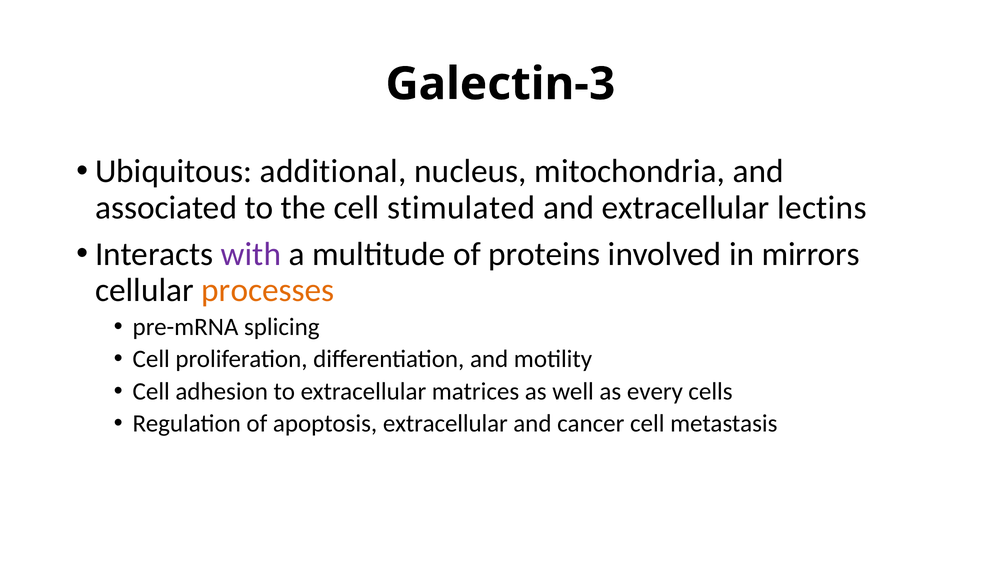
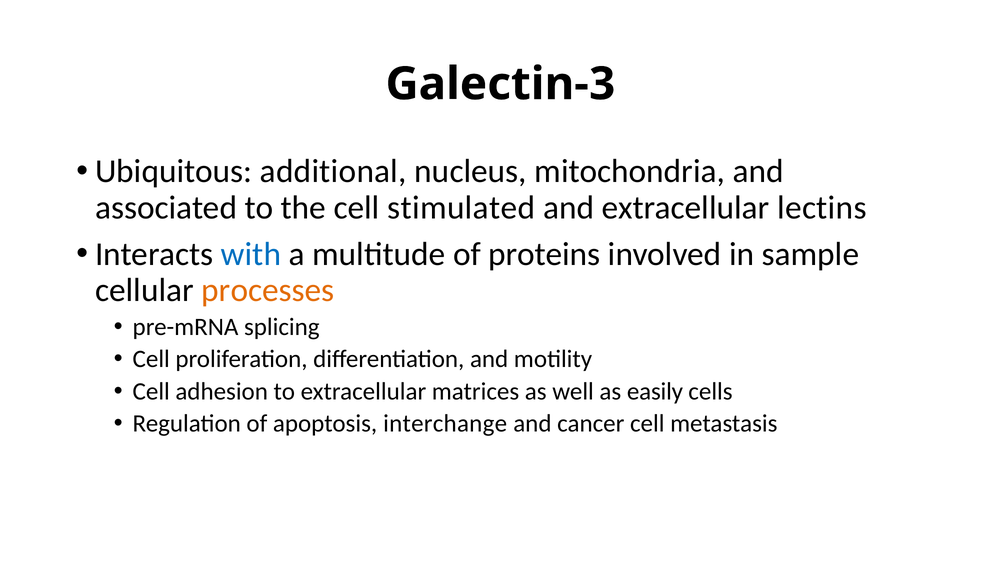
with colour: purple -> blue (251, 254)
mirrors: mirrors -> sample (811, 254)
every: every -> easily (655, 391)
apoptosis extracellular: extracellular -> interchange (445, 424)
